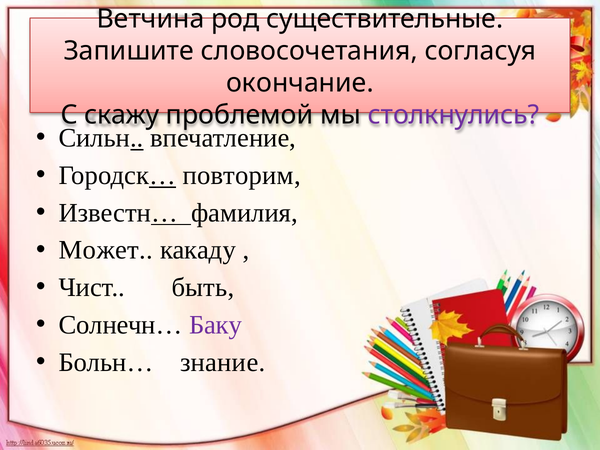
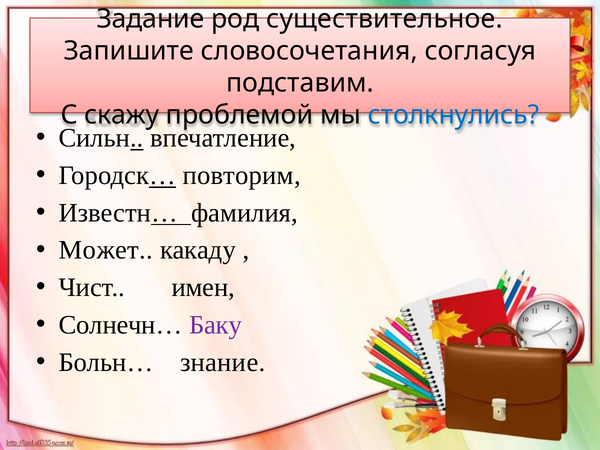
Ветчина: Ветчина -> Задание (151, 19)
существительные: существительные -> существительное (385, 19)
окончание: окончание -> подставим (300, 83)
столкнулись colour: purple -> blue (454, 115)
быть: быть -> имен (203, 288)
